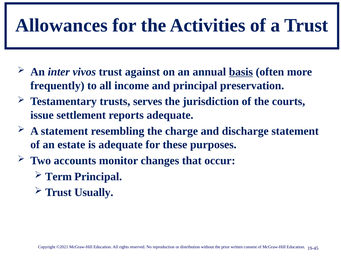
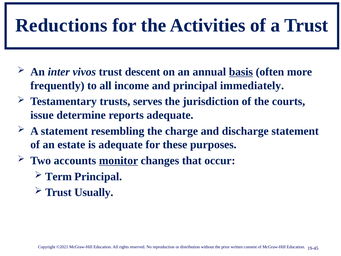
Allowances: Allowances -> Reductions (61, 25)
against: against -> descent (143, 72)
preservation: preservation -> immediately (252, 85)
settlement: settlement -> determine (81, 115)
monitor underline: none -> present (119, 160)
